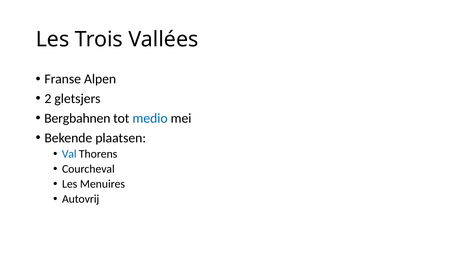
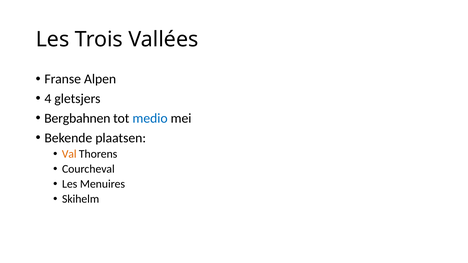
2: 2 -> 4 (48, 99)
Val colour: blue -> orange (69, 154)
Autovrij: Autovrij -> Skihelm (81, 199)
